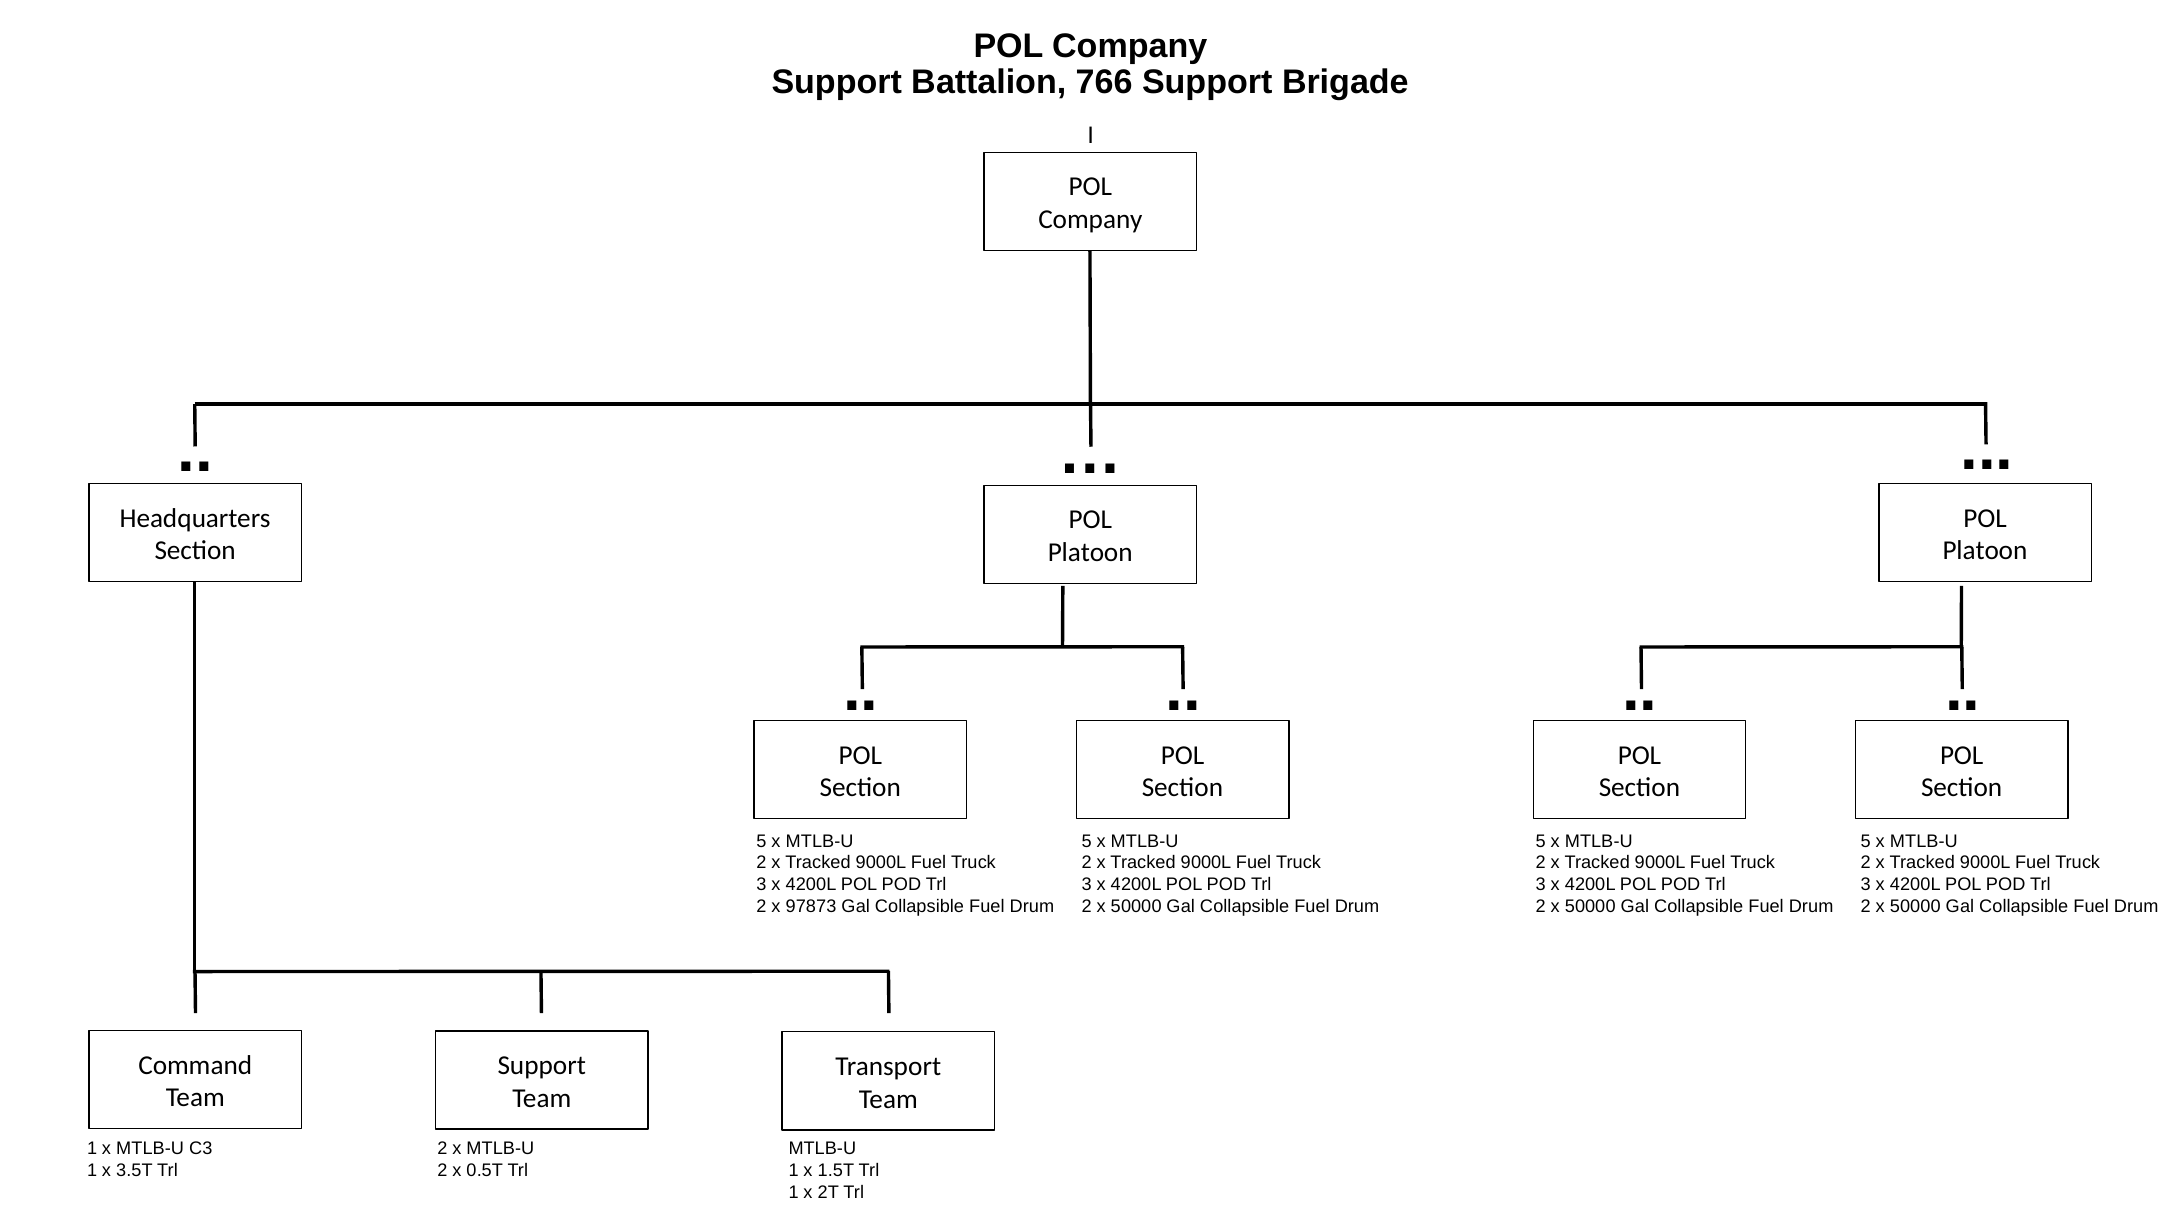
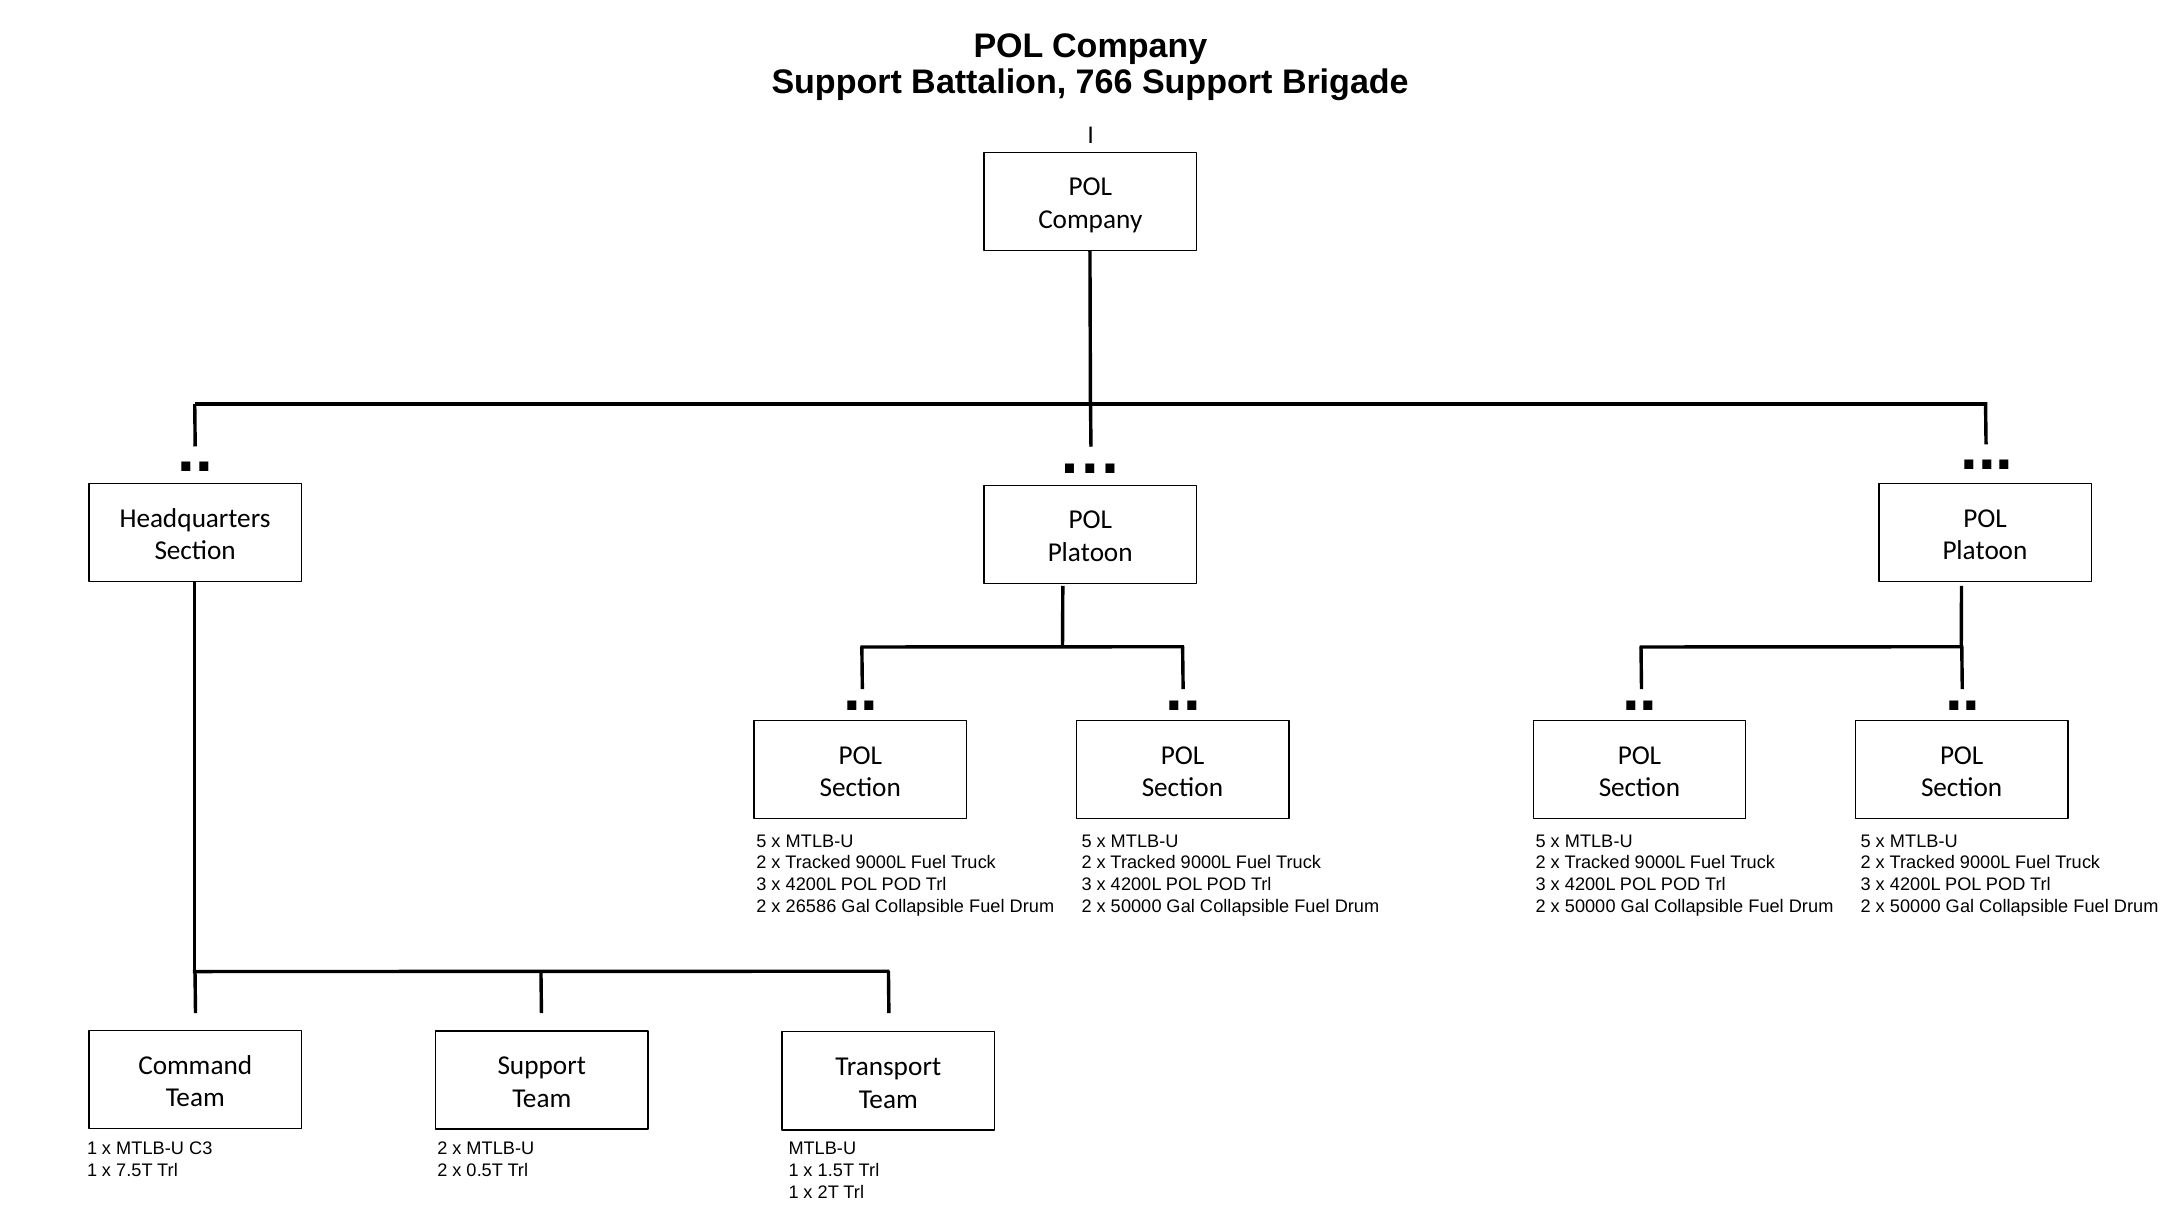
97873: 97873 -> 26586 (811, 906)
3.5T: 3.5T -> 7.5T (134, 1170)
